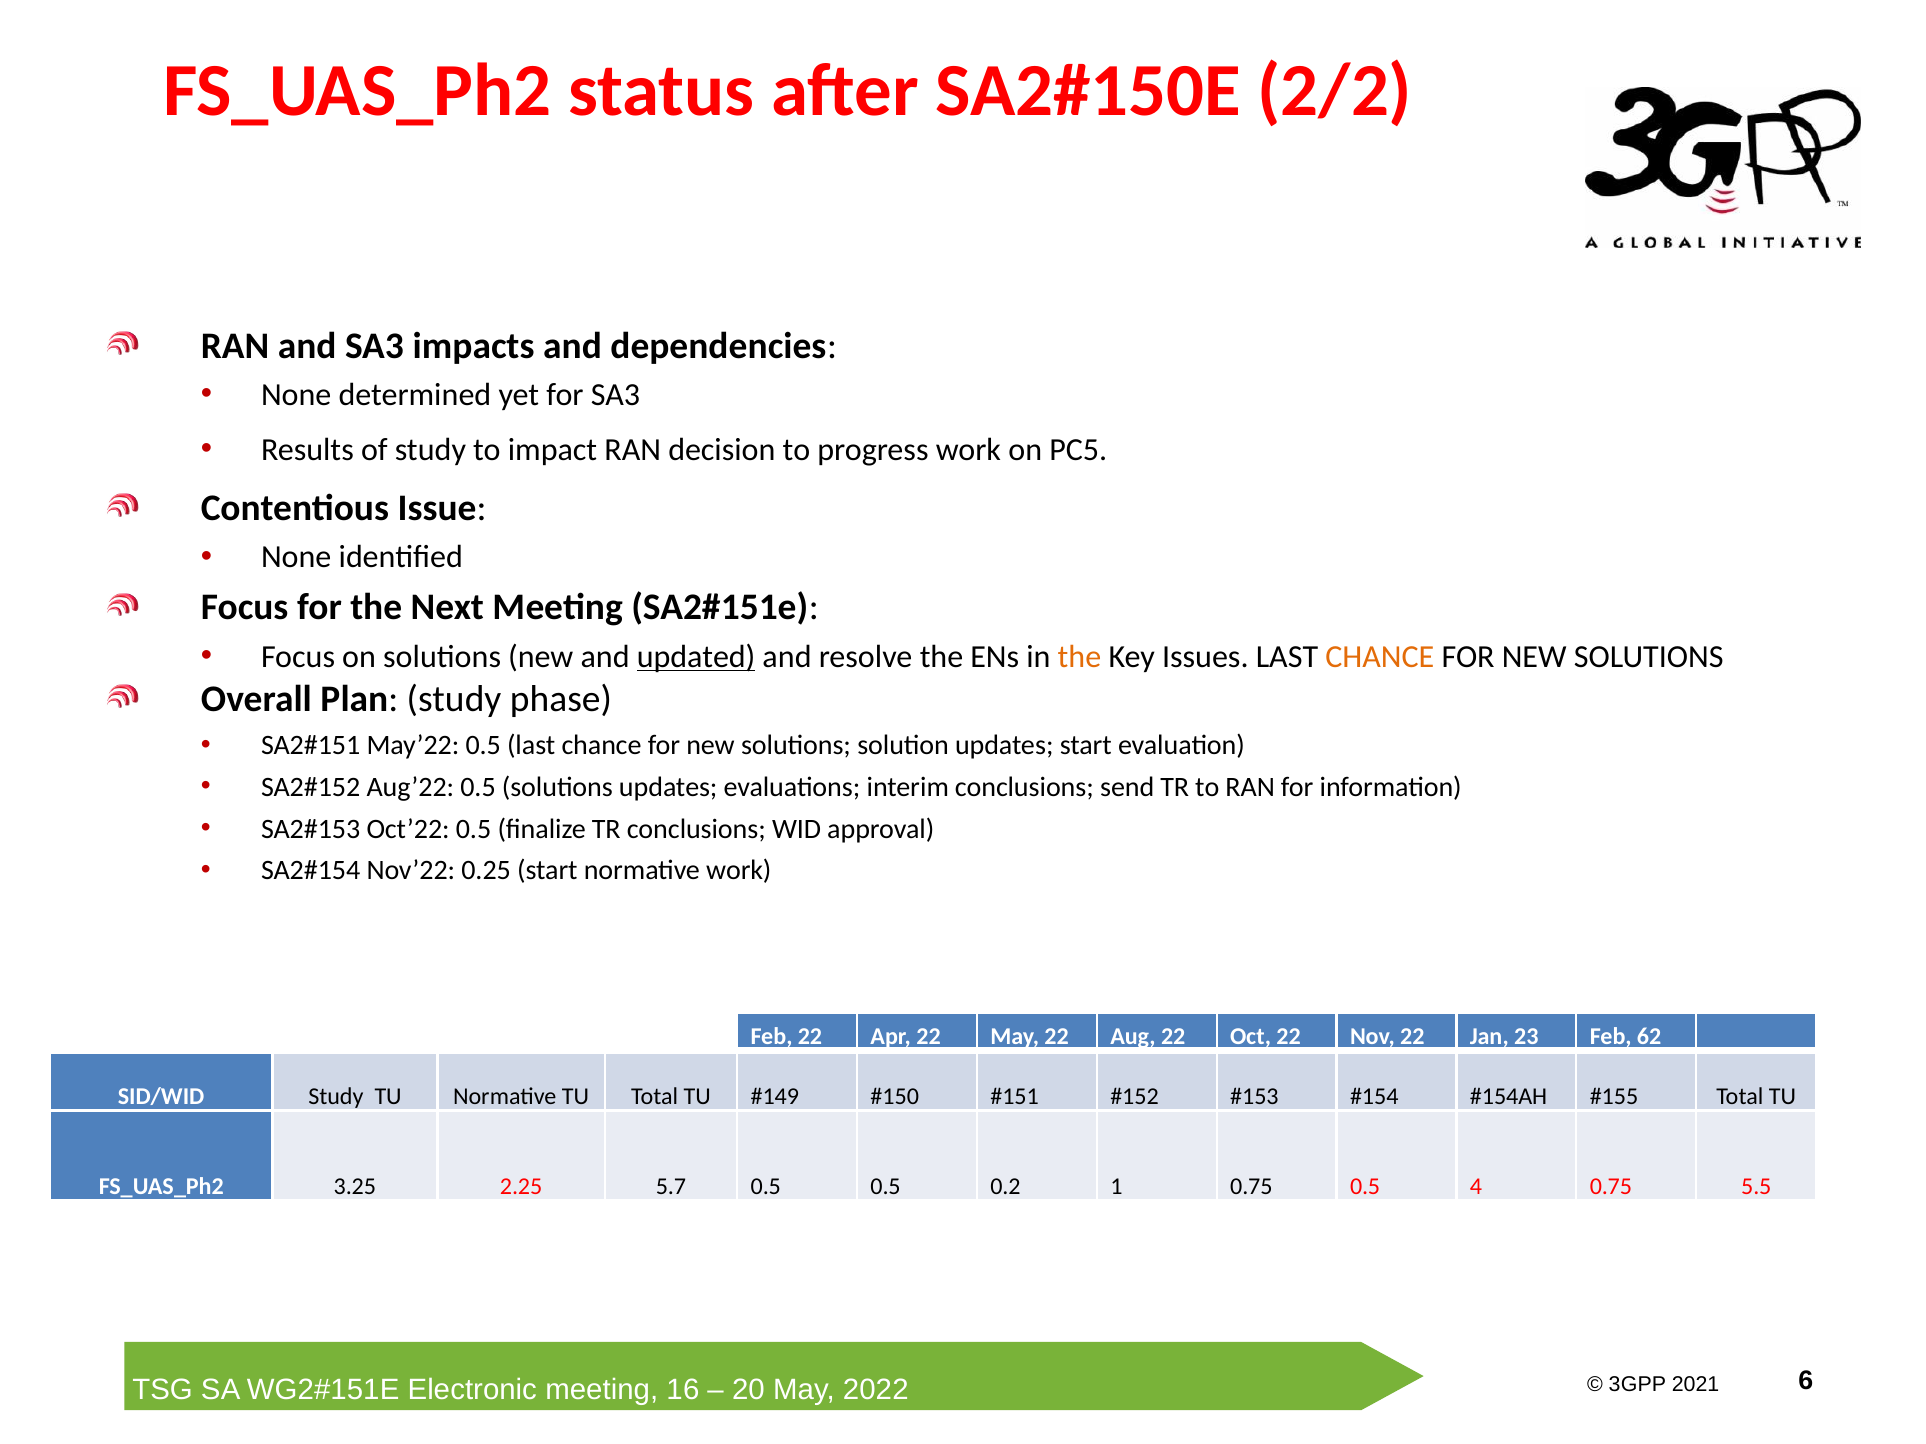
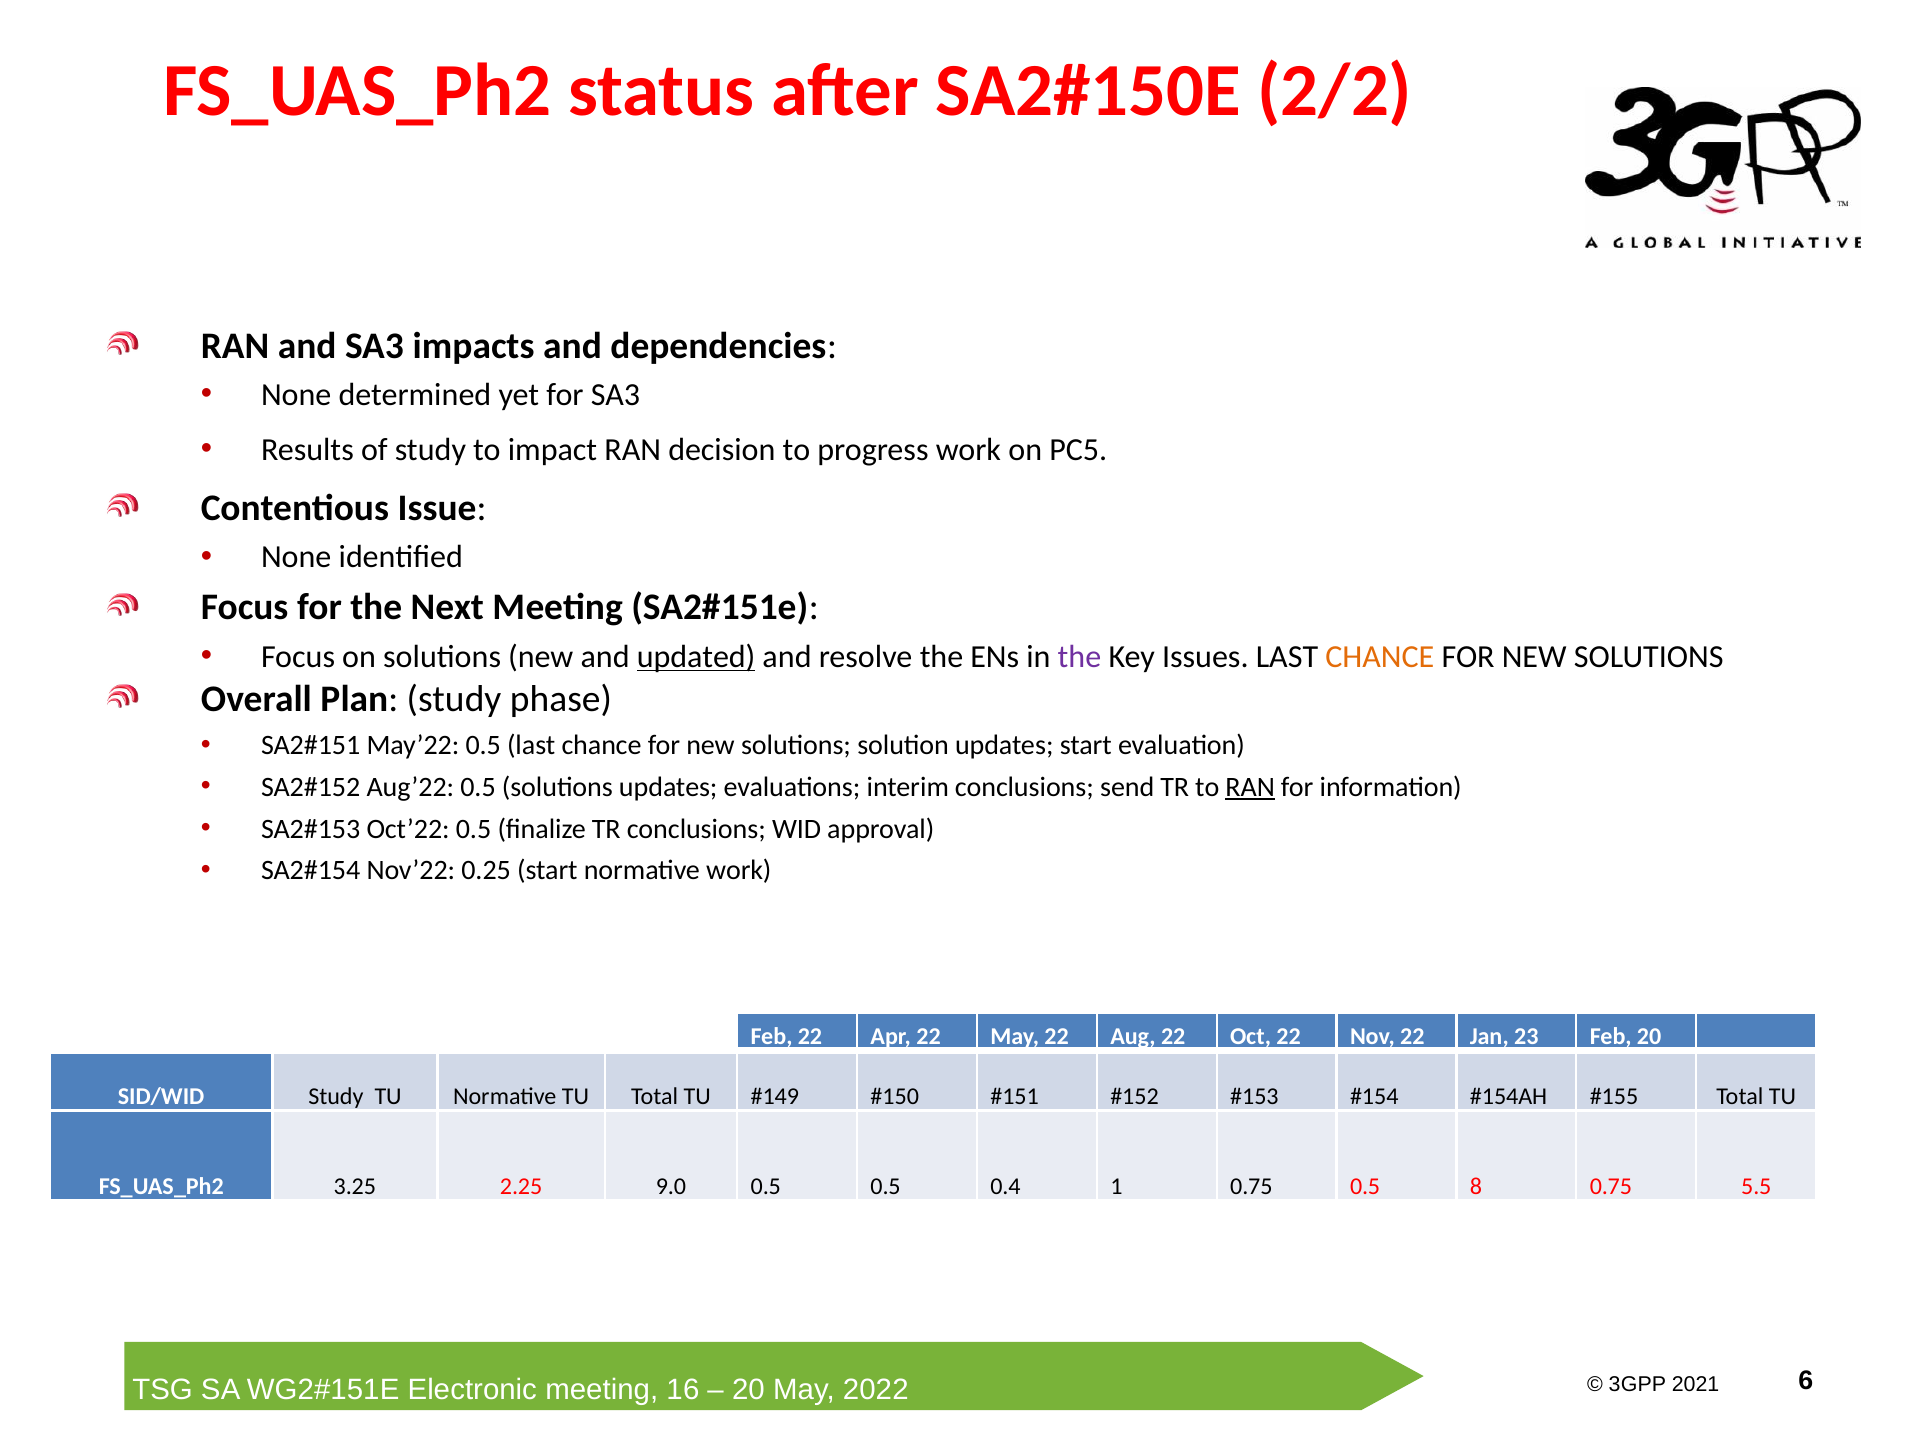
the colour: orange -> purple (1079, 657)
RAN underline: none -> present (1250, 787)
Feb 62: 62 -> 20 (1649, 1037)
5.7: 5.7 -> 9.0 (671, 1186)
0.2: 0.2 -> 0.4 (1006, 1186)
4: 4 -> 8 (1476, 1186)
